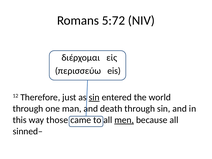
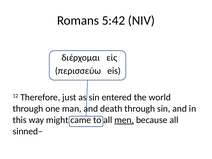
5:72: 5:72 -> 5:42 (113, 21)
sin underline: present -> none (94, 97)
those: those -> might (57, 120)
